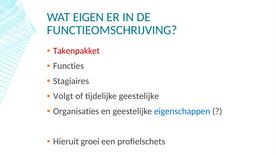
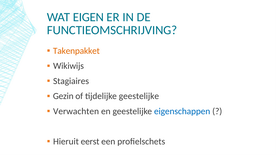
Takenpakket colour: red -> orange (76, 51)
Functies: Functies -> Wikiwijs (68, 66)
Volgt: Volgt -> Gezin (63, 96)
Organisaties: Organisaties -> Verwachten (76, 111)
groei: groei -> eerst (90, 142)
